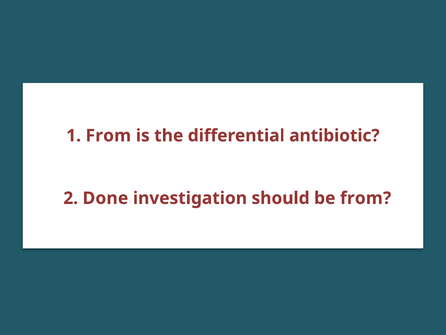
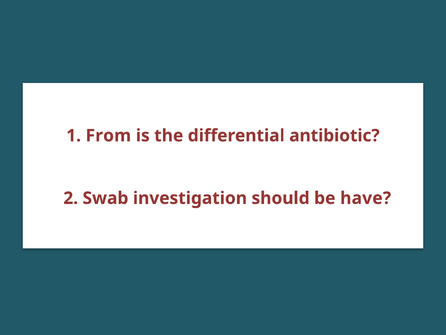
Done: Done -> Swab (105, 198)
be from: from -> have (366, 198)
